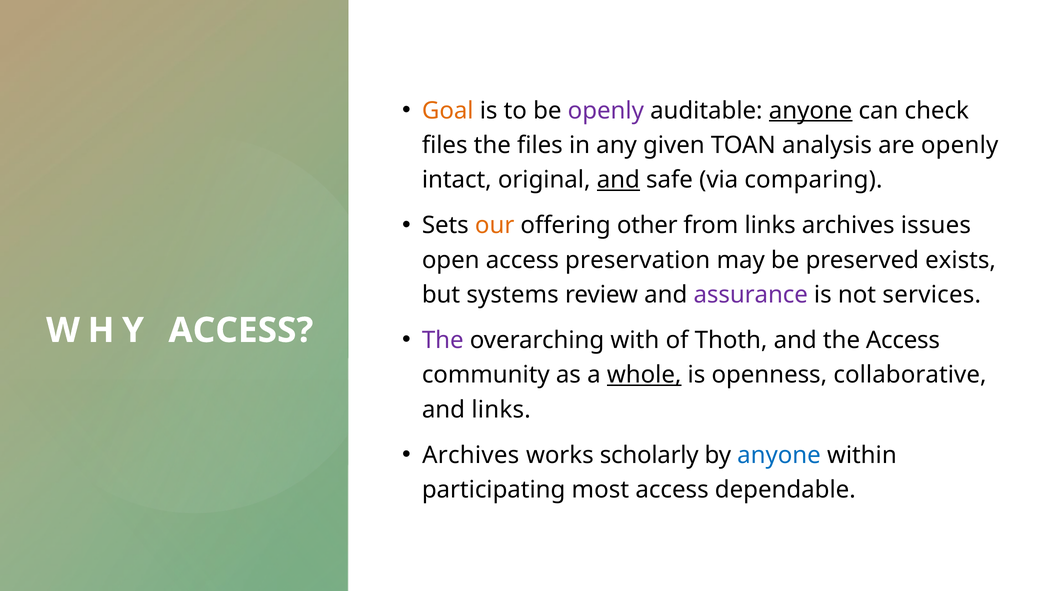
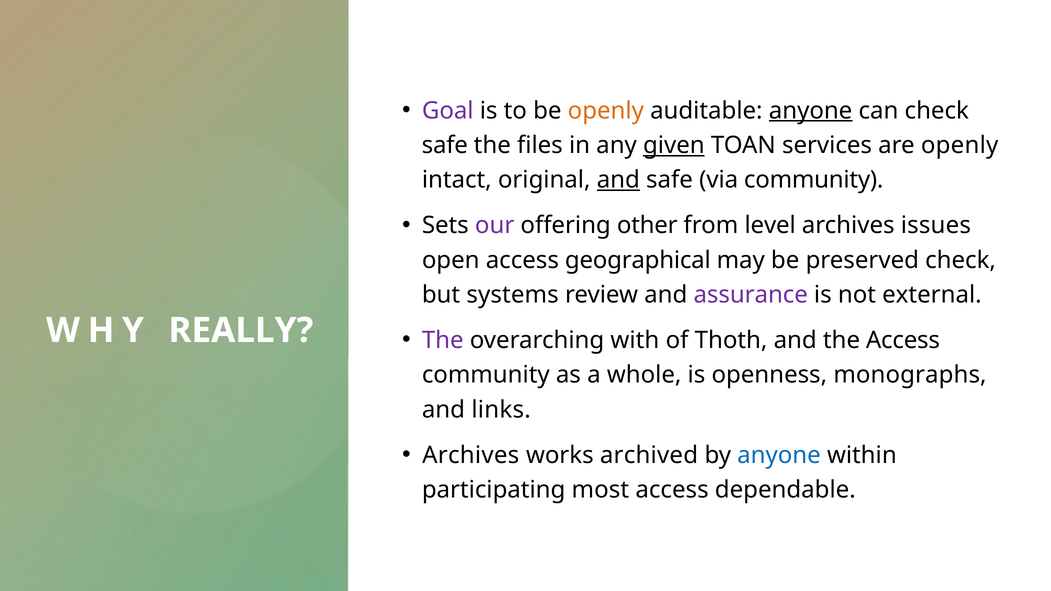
Goal colour: orange -> purple (448, 111)
openly colour: purple -> orange (606, 111)
files: files -> safe (445, 145)
given underline: none -> present (674, 145)
analysis: analysis -> services (827, 145)
via comparing: comparing -> community (814, 180)
our colour: orange -> purple (495, 226)
from links: links -> level (770, 226)
preservation: preservation -> geographical (638, 260)
preserved exists: exists -> check (961, 260)
services: services -> external (932, 295)
WHY ACCESS: ACCESS -> REALLY (241, 330)
whole underline: present -> none (644, 375)
collaborative: collaborative -> monographs (910, 375)
scholarly: scholarly -> archived (649, 455)
